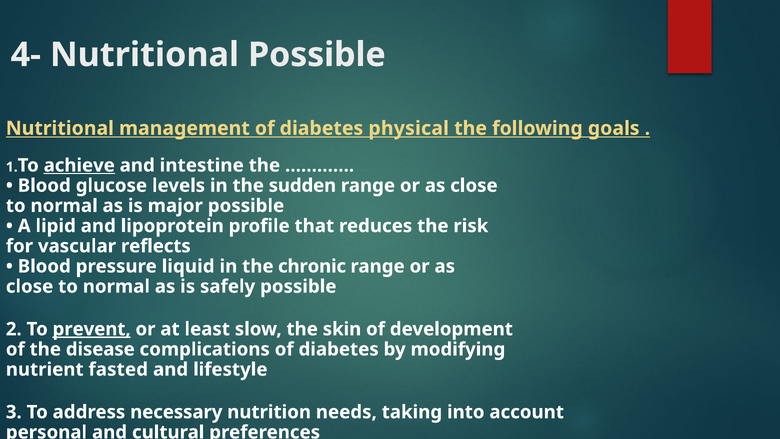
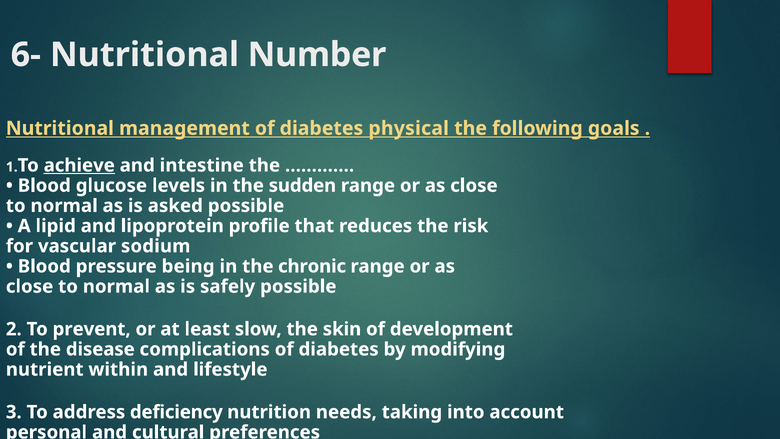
4-: 4- -> 6- (26, 55)
Nutritional Possible: Possible -> Number (317, 55)
major: major -> asked (175, 206)
reflects: reflects -> sodium (156, 246)
liquid: liquid -> being (188, 266)
prevent underline: present -> none (92, 329)
fasted: fasted -> within (118, 369)
necessary: necessary -> deficiency (176, 412)
